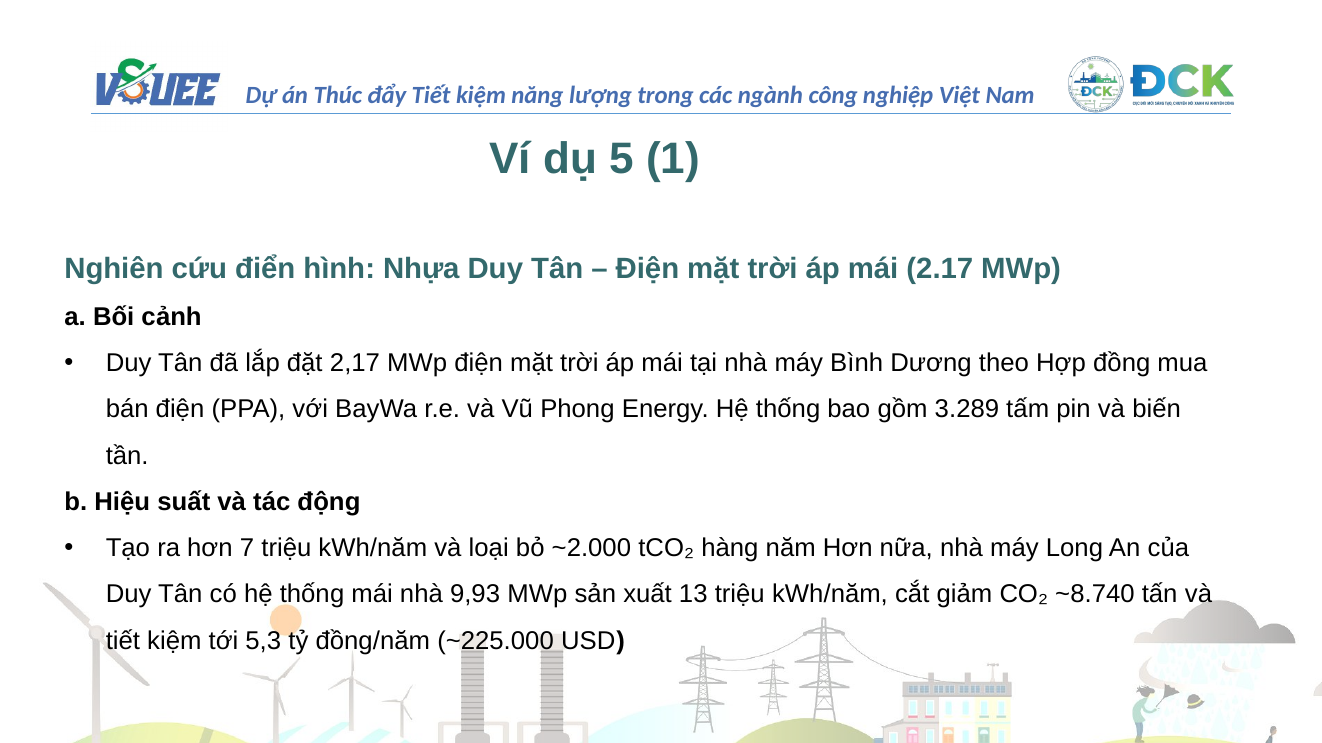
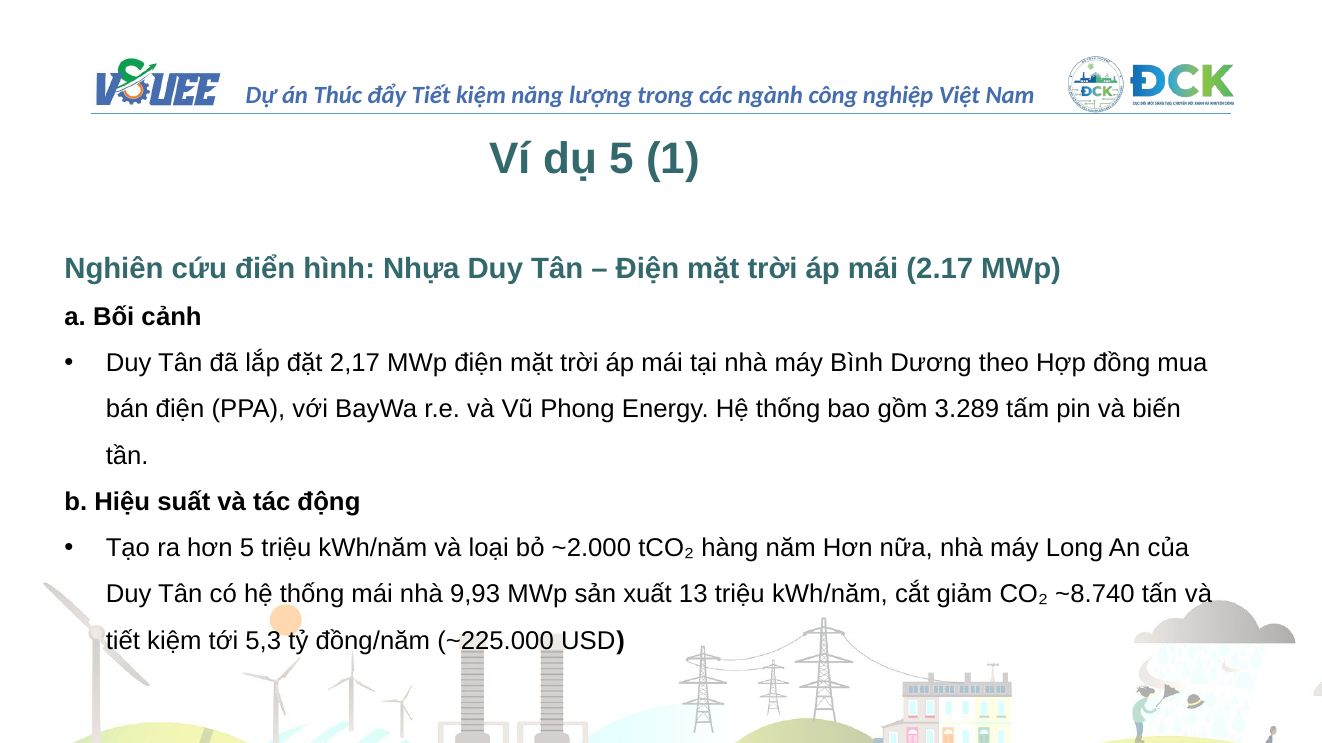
hơn 7: 7 -> 5 (247, 549)
